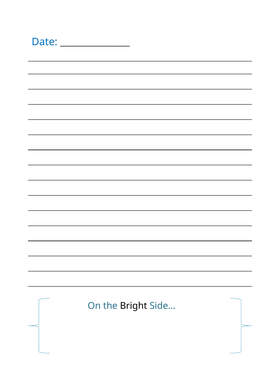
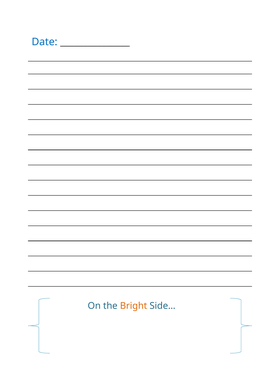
Bright colour: black -> orange (134, 305)
